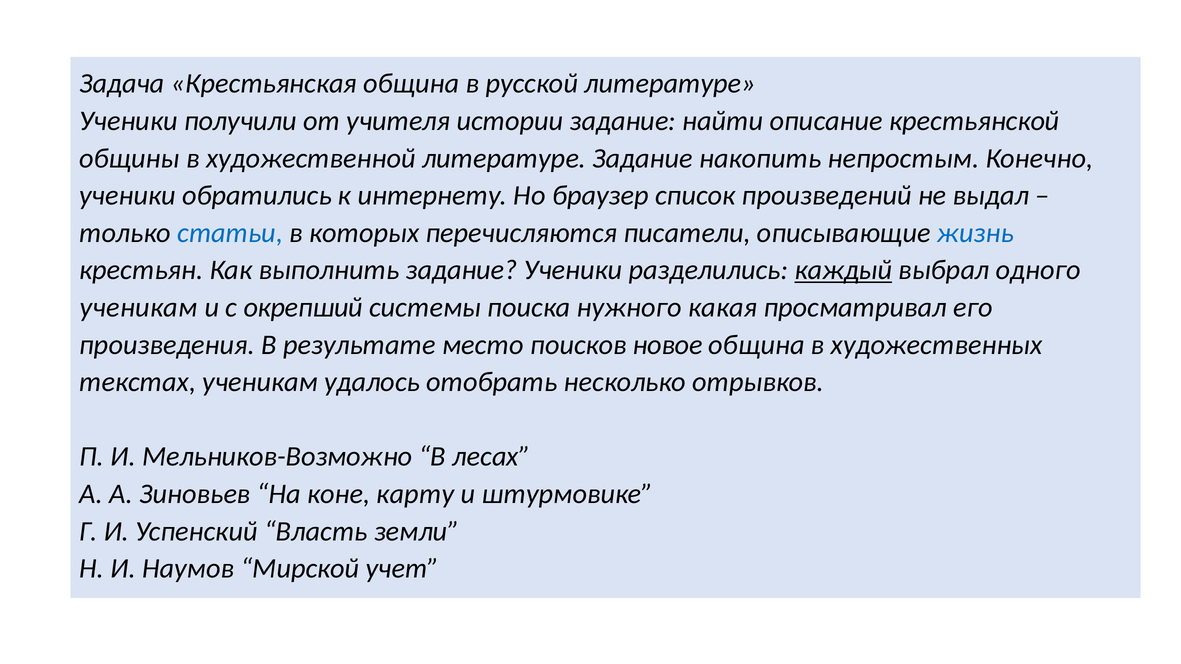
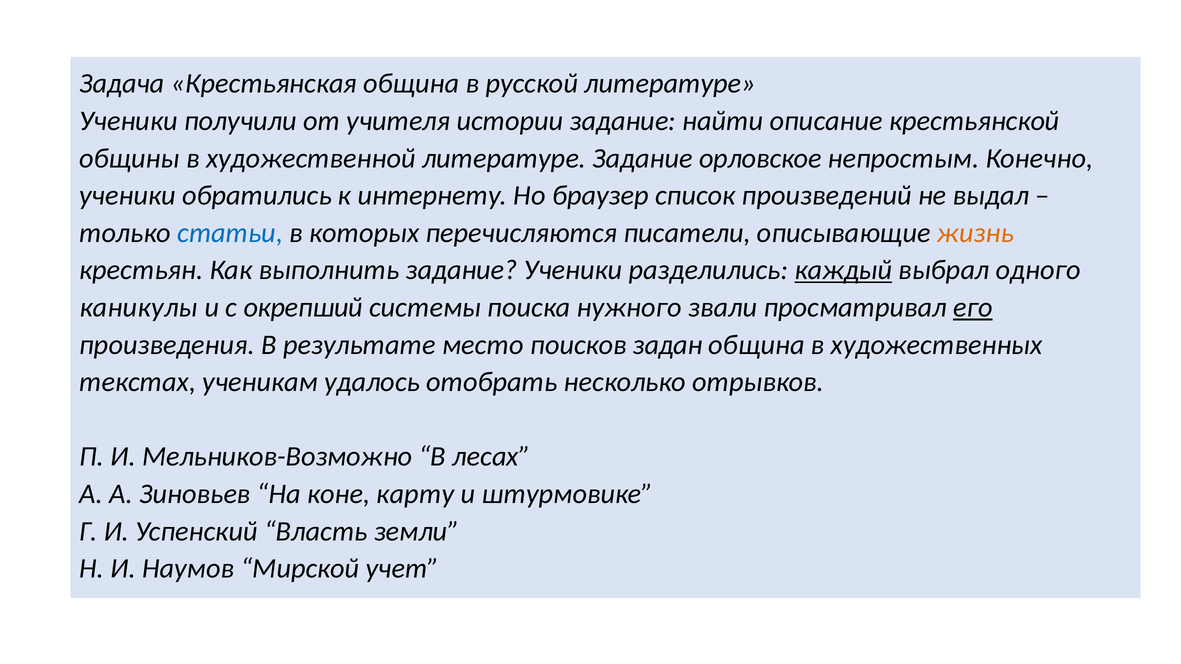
накопить: накопить -> орловское (760, 158)
жизнь colour: blue -> orange (975, 233)
ученикам: ученикам -> каникулы (139, 308)
какая: какая -> звали (723, 308)
его underline: none -> present (973, 308)
новое: новое -> задан (668, 345)
